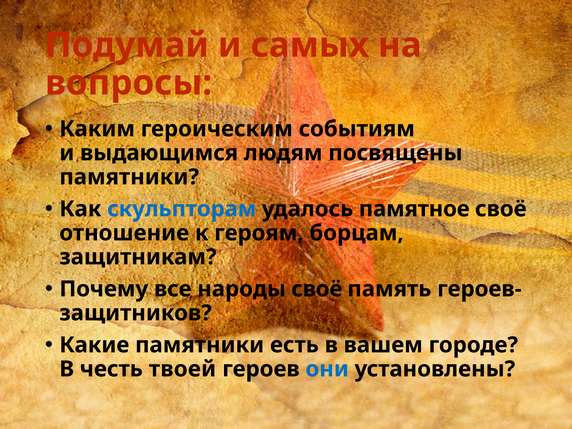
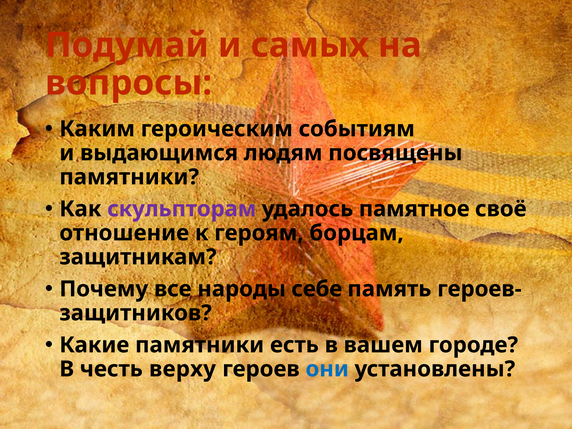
скульпторам colour: blue -> purple (182, 209)
народы своё: своё -> себе (317, 289)
твоей: твоей -> верху (182, 369)
